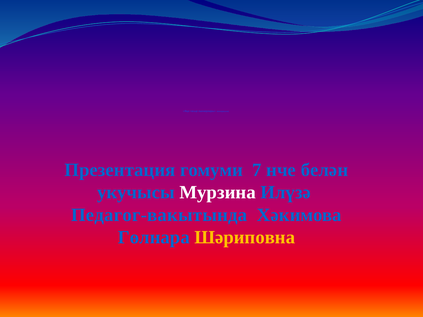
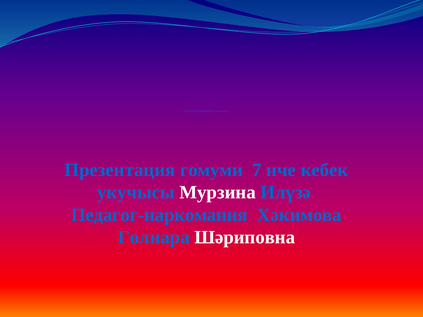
белән: белән -> кебек (324, 170)
Педагог-вакытында: Педагог-вакытында -> Педагог-наркомания (159, 215)
Шәриповна colour: yellow -> white (245, 238)
